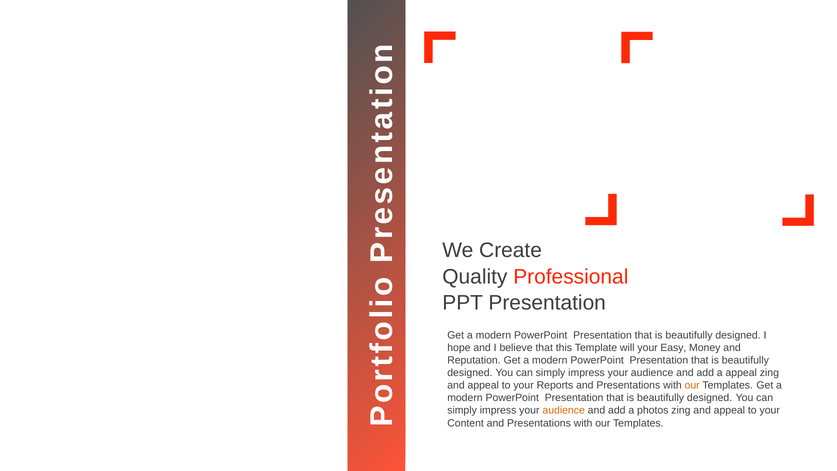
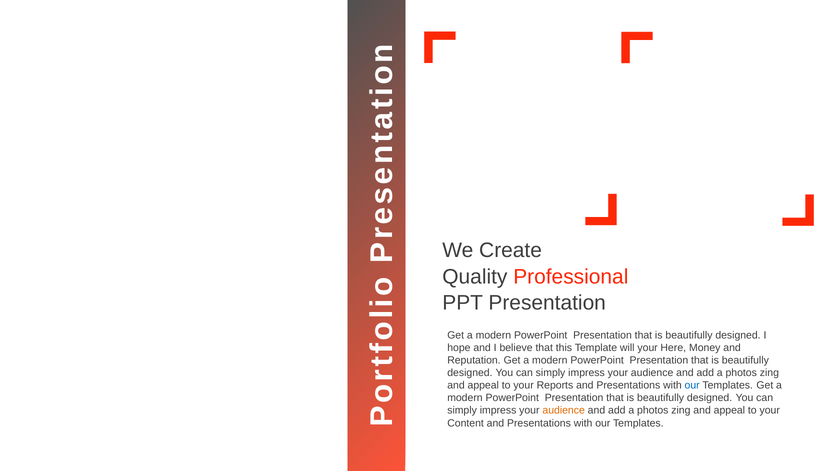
Easy: Easy -> Here (673, 348)
appeal: appeal -> photos (741, 373)
our colour: orange -> blue (692, 385)
